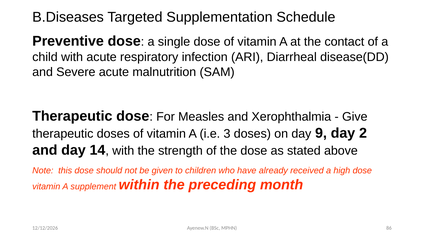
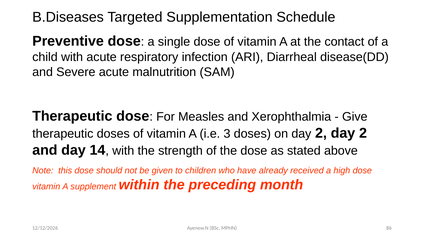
on day 9: 9 -> 2 (321, 133)
